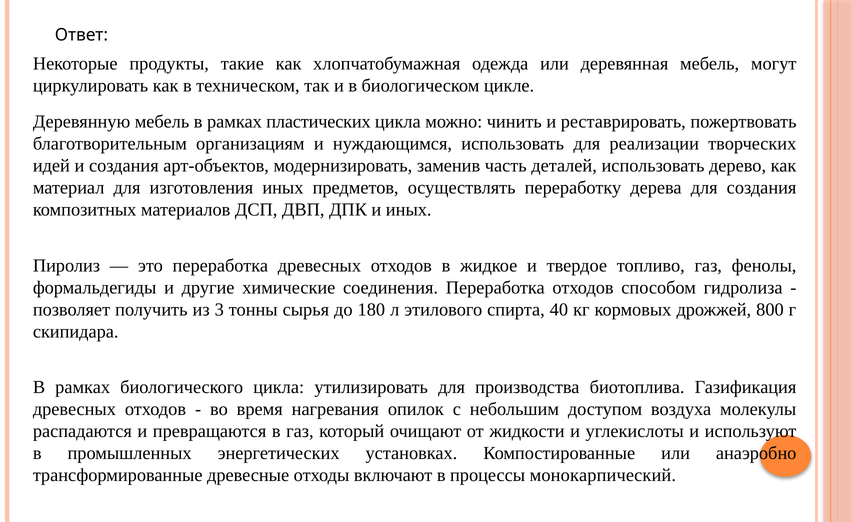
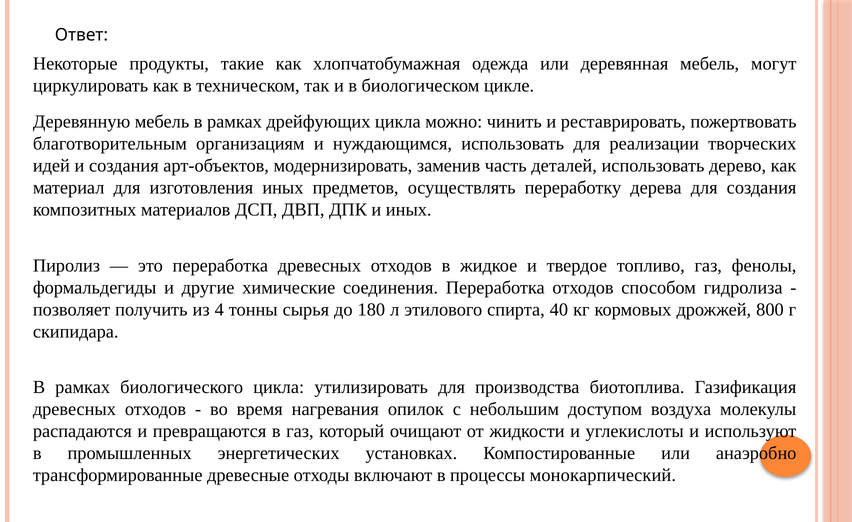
пластических: пластических -> дрейфующих (318, 122)
3: 3 -> 4 (219, 309)
